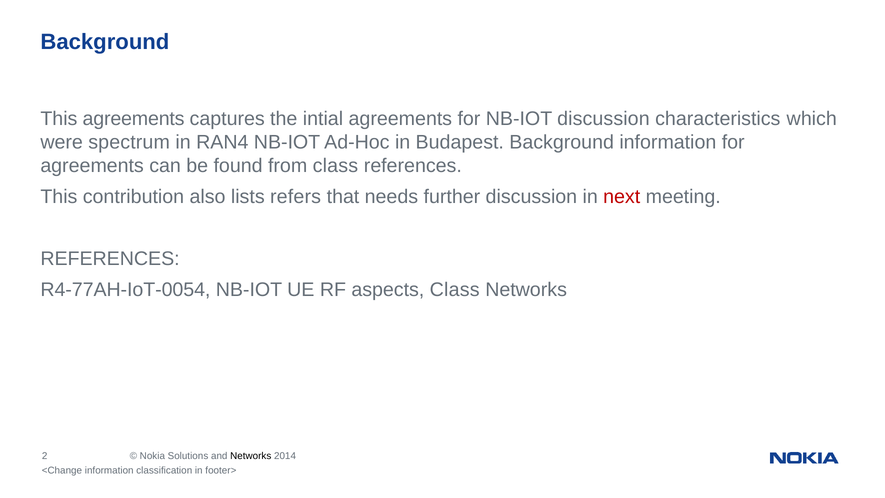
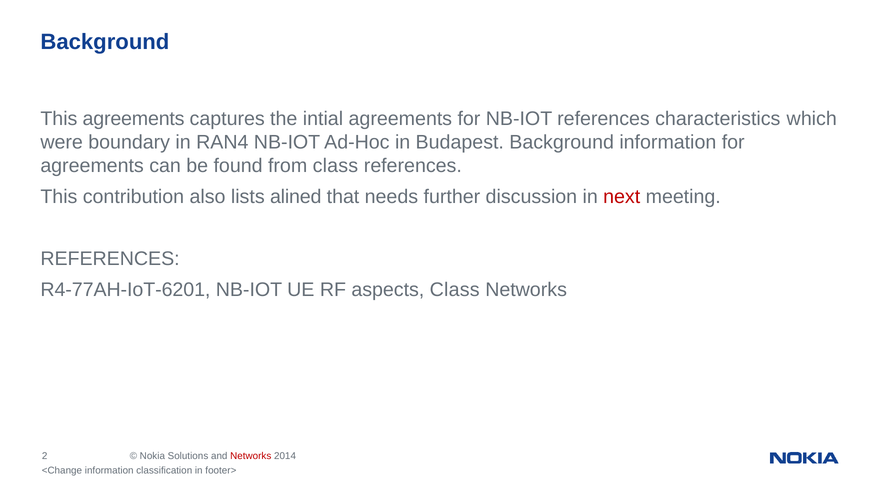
NB-IOT discussion: discussion -> references (604, 119)
spectrum: spectrum -> boundary (129, 142)
refers: refers -> alined (296, 197)
R4-77AH-IoT-0054: R4-77AH-IoT-0054 -> R4-77AH-IoT-6201 (125, 290)
Networks colour: black -> red (251, 456)
